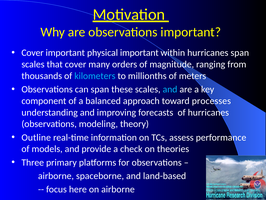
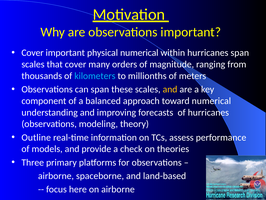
physical important: important -> numerical (139, 53)
and colour: light blue -> yellow (170, 89)
toward processes: processes -> numerical (211, 101)
